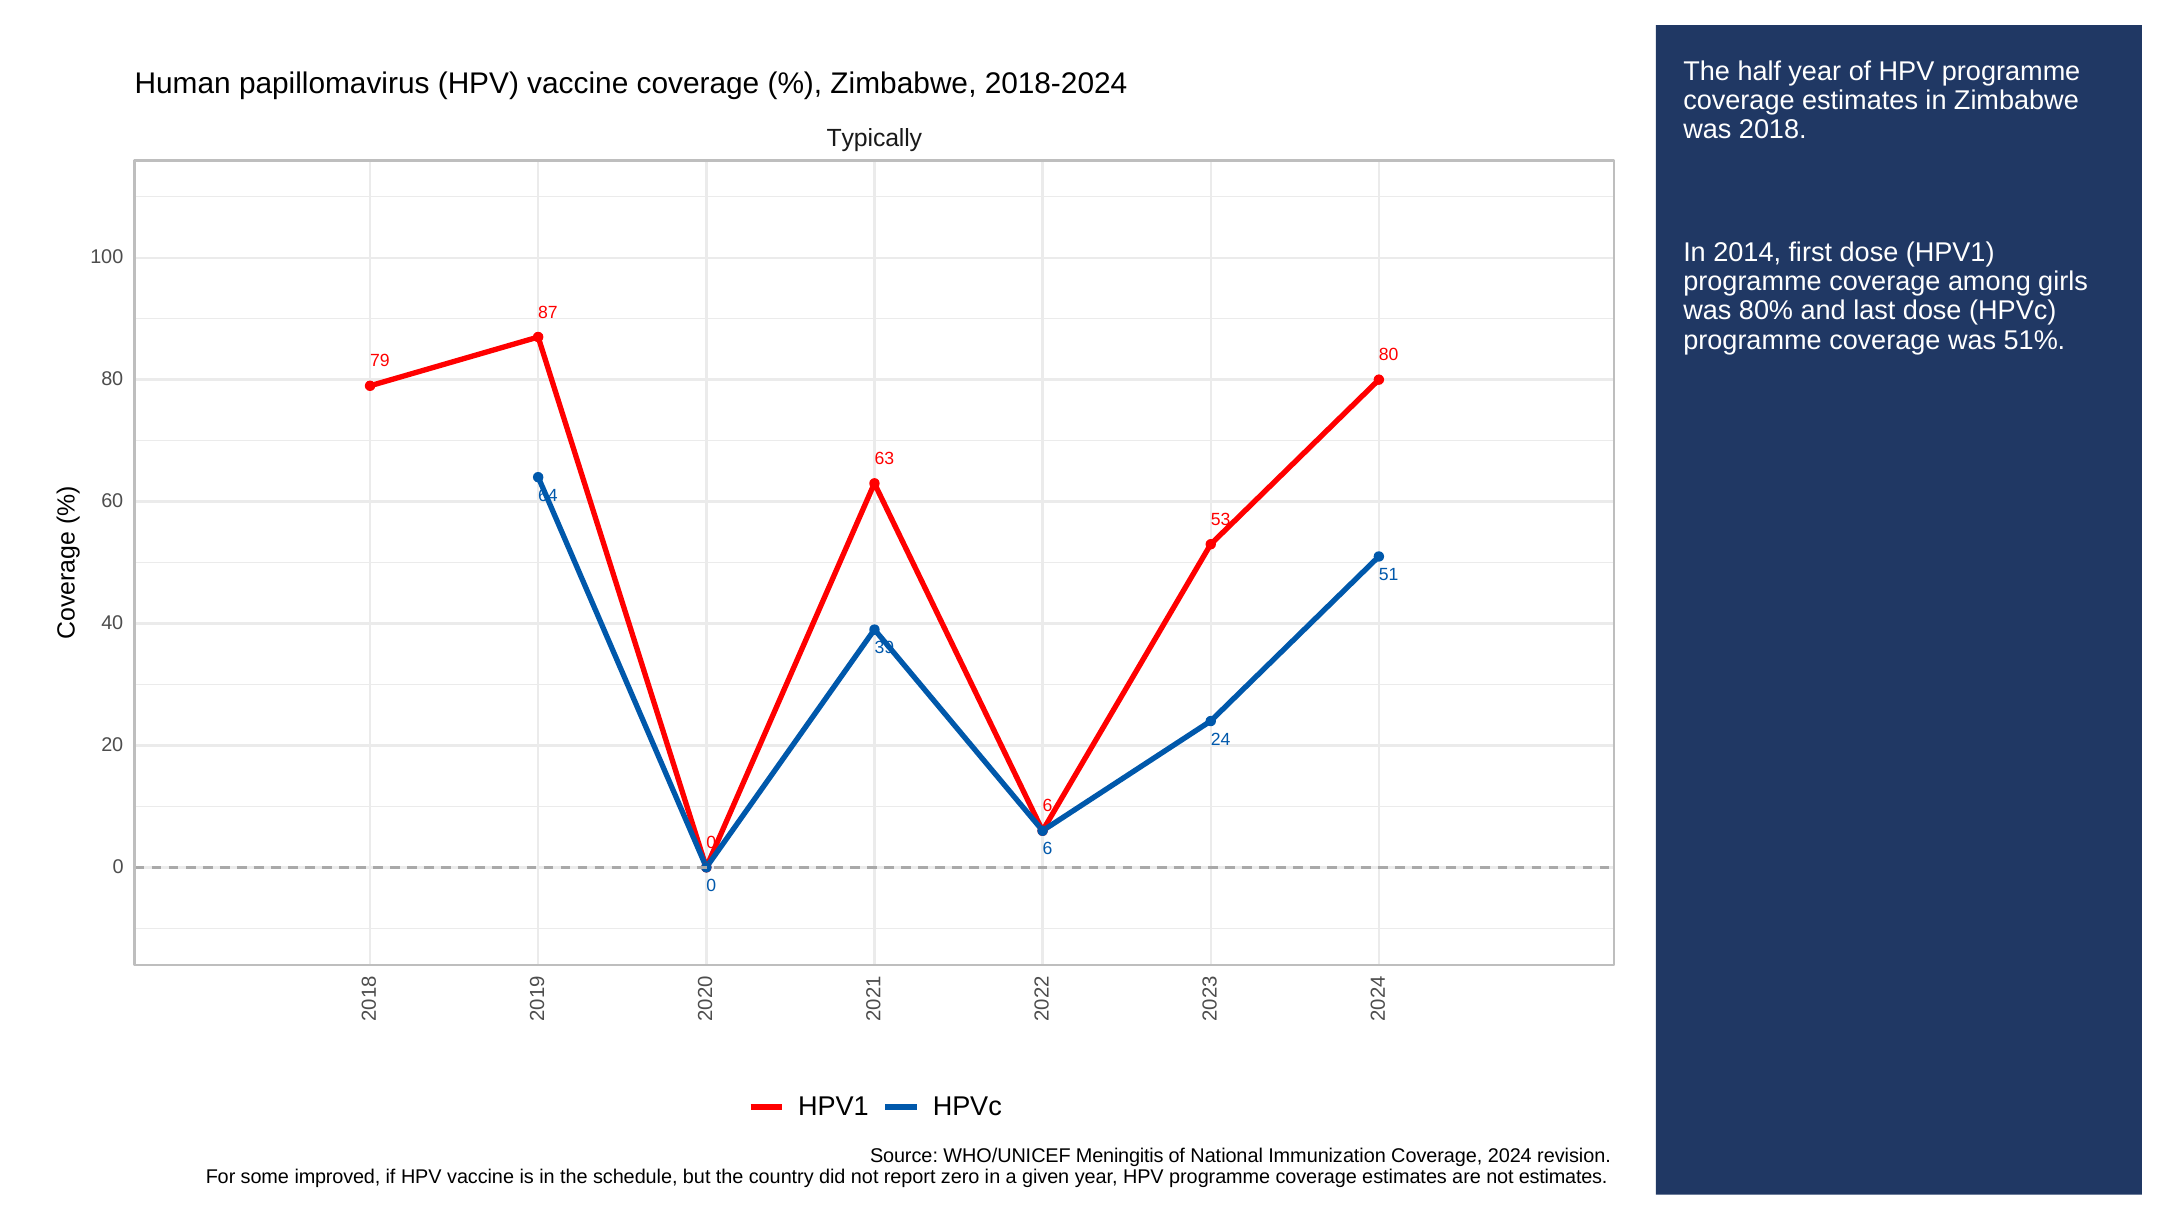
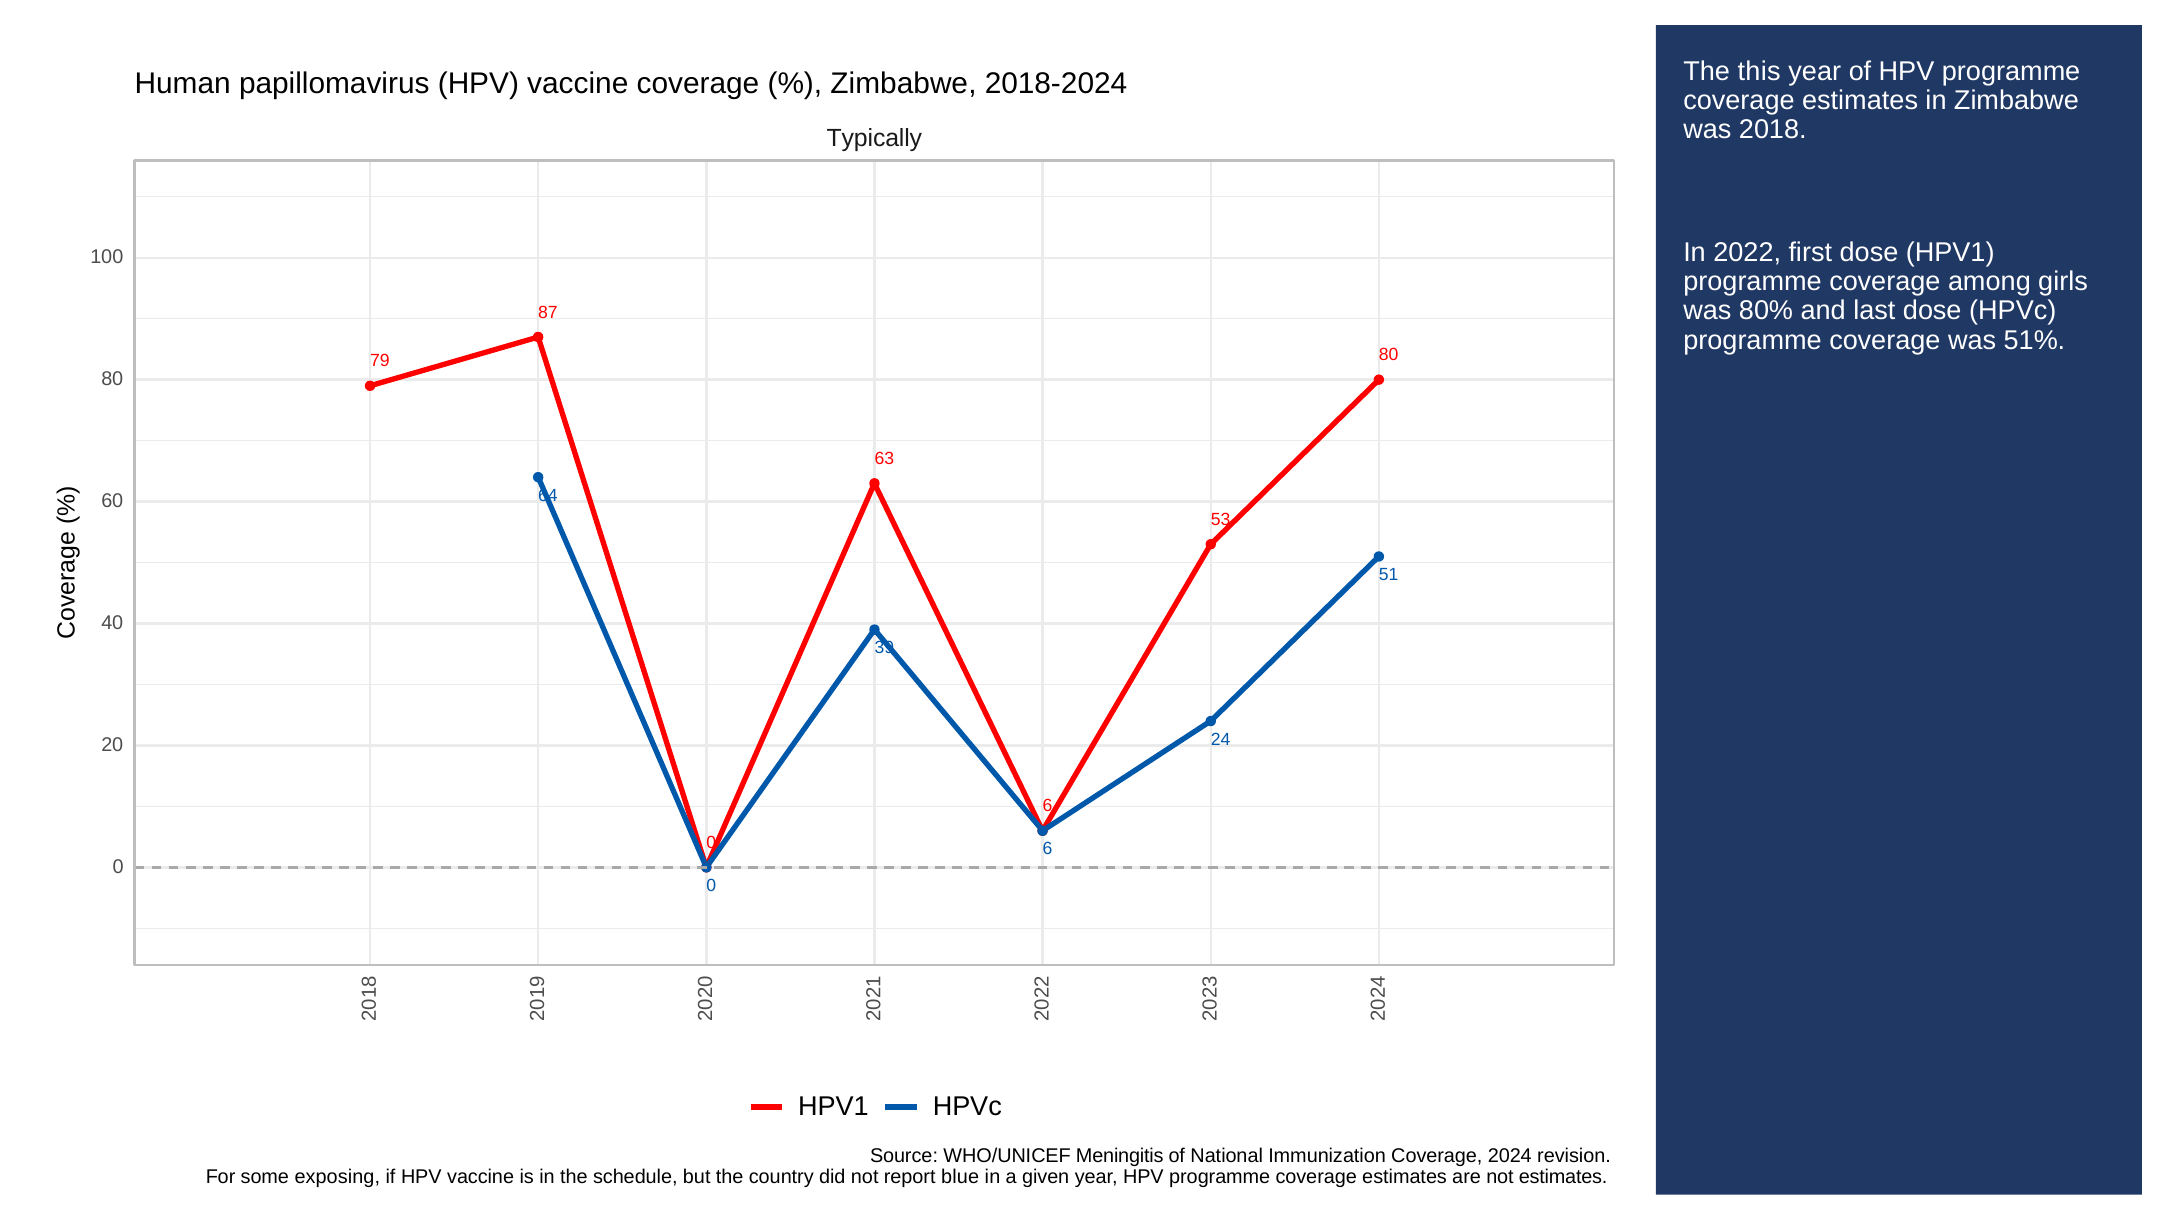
half: half -> this (1759, 71)
2014: 2014 -> 2022 (1747, 252)
improved: improved -> exposing (337, 1177)
zero: zero -> blue (960, 1177)
